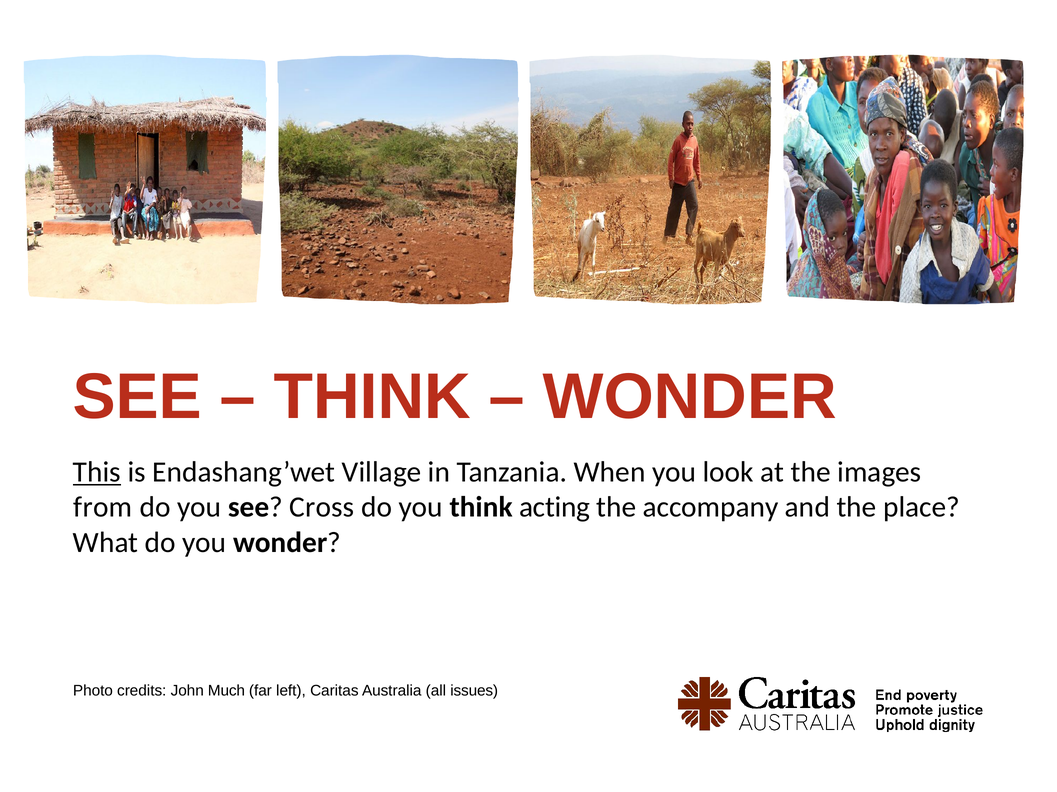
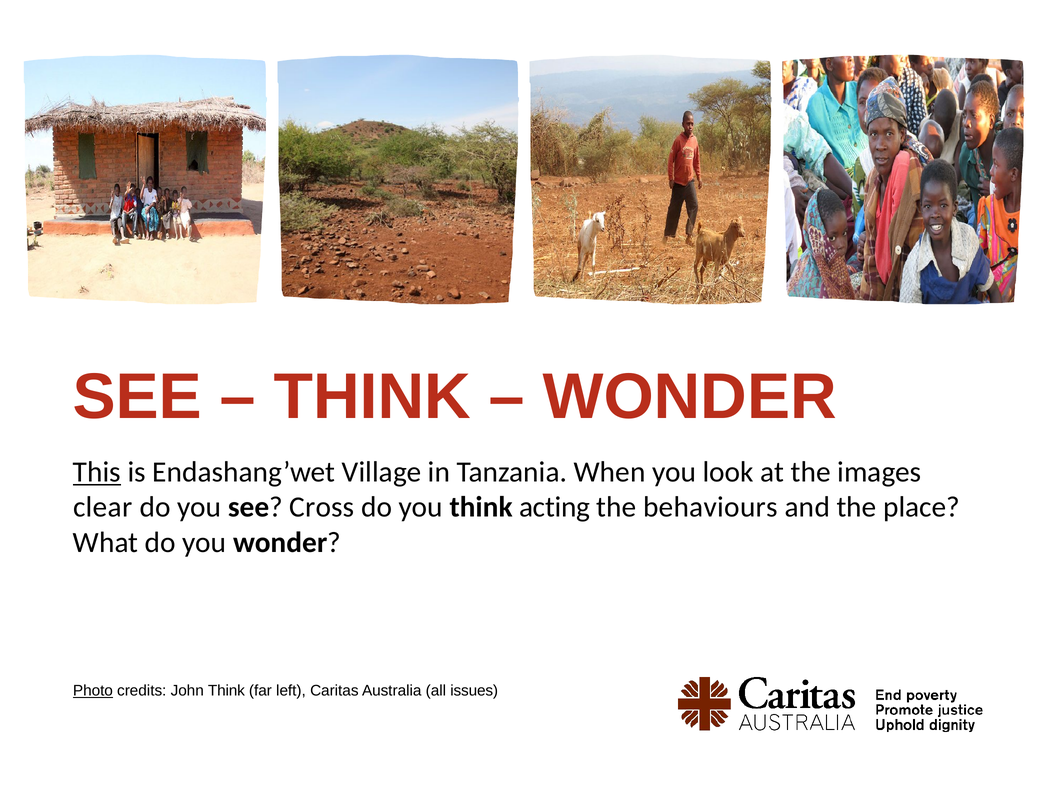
from: from -> clear (103, 508)
accompany: accompany -> behaviours (710, 508)
Photo underline: none -> present (93, 691)
John Much: Much -> Think (226, 691)
